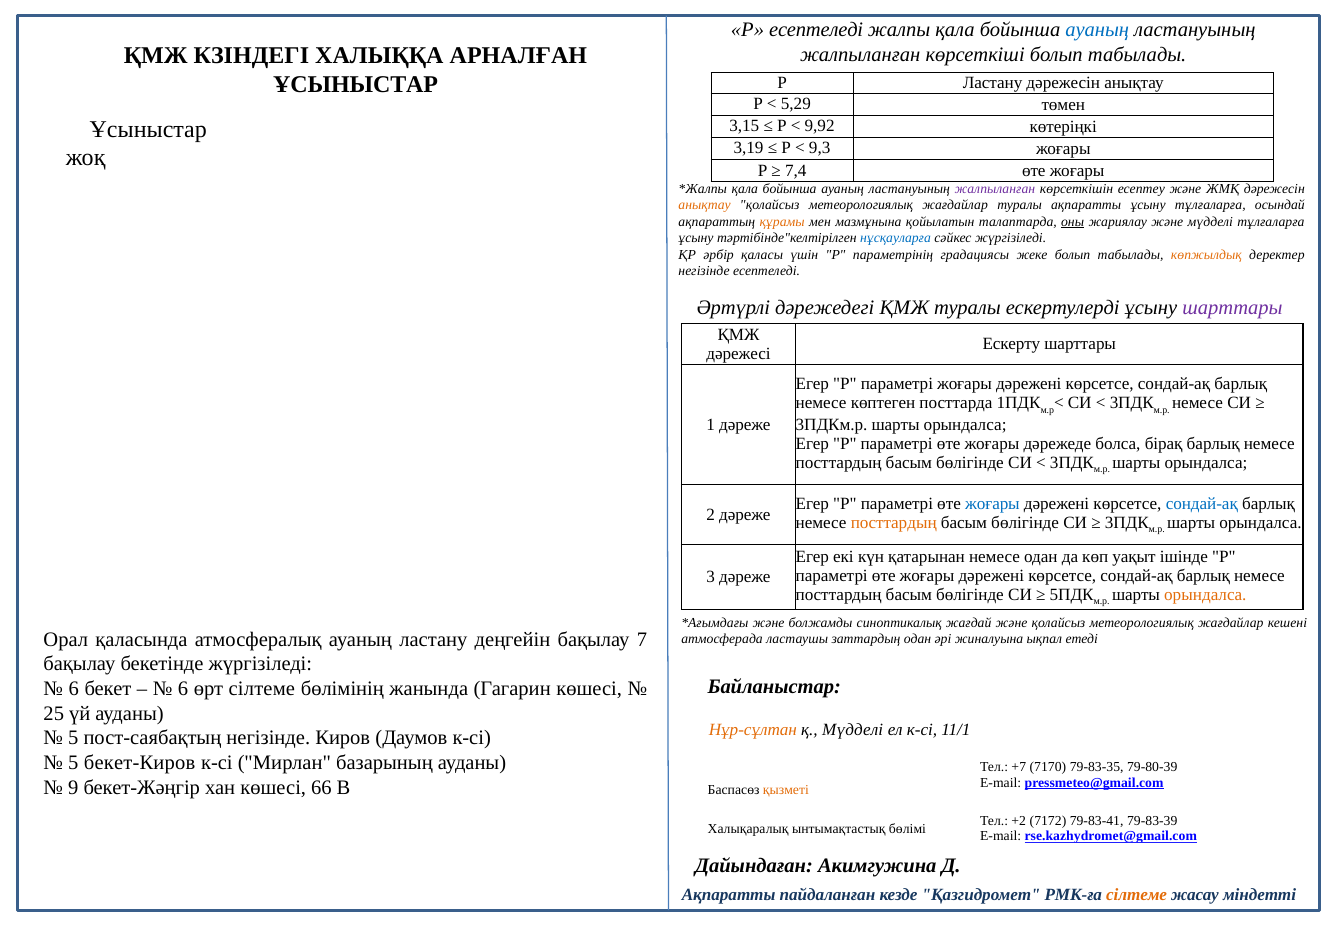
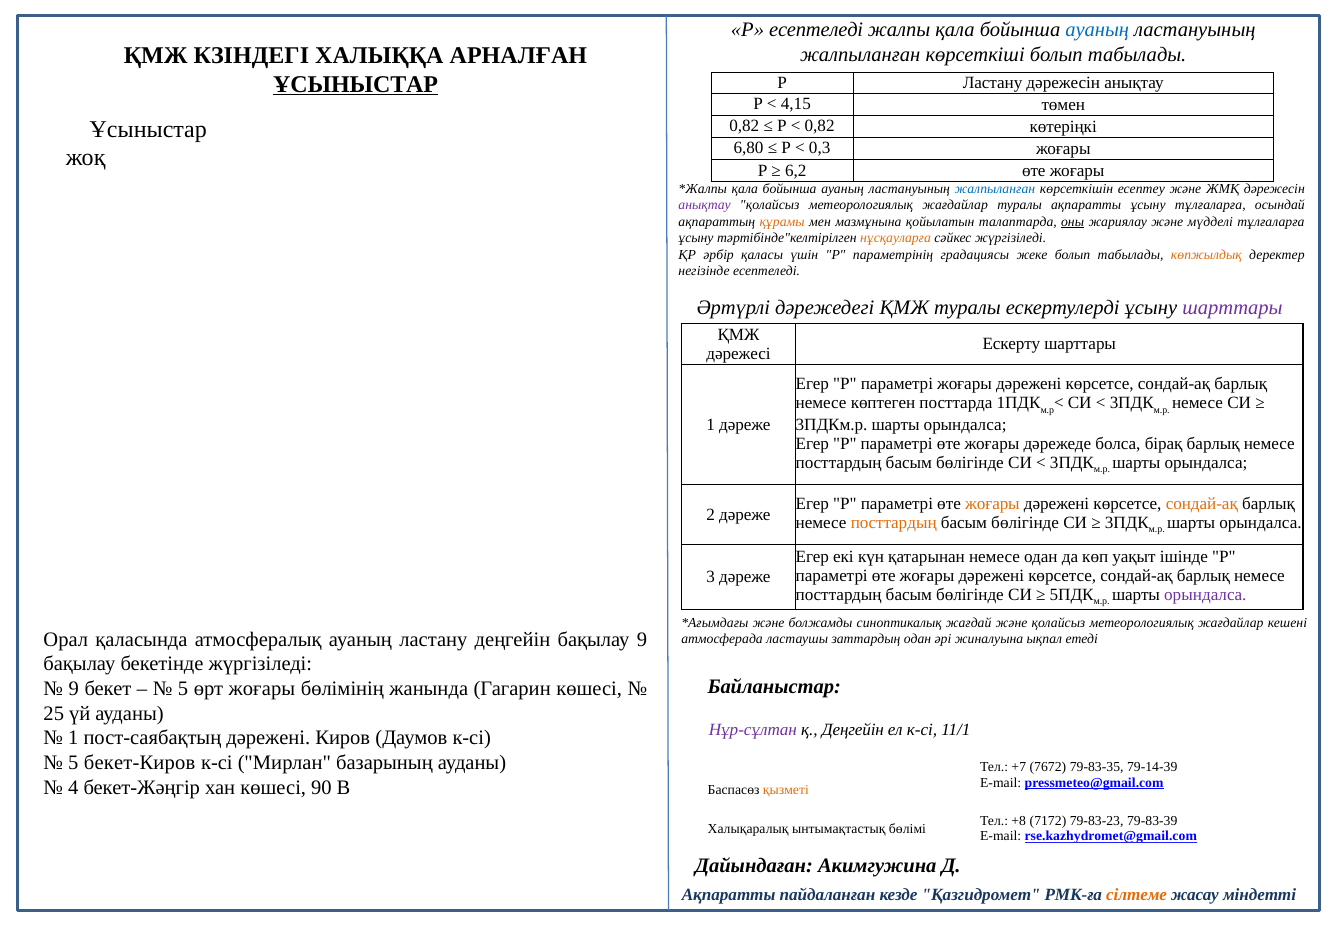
ҰСЫНЫСТАР underline: none -> present (356, 84)
5,29: 5,29 -> 4,15 (796, 104)
3,15: 3,15 -> 0,82 (744, 126)
9,92: 9,92 -> 0,82 (820, 126)
3,19: 3,19 -> 6,80 (749, 148)
9,3: 9,3 -> 0,3 (820, 148)
7,4: 7,4 -> 6,2 (796, 170)
жалпыланған colour: purple -> blue (995, 189)
анықтау colour: orange -> purple (705, 205)
нұсқауларға colour: blue -> orange (896, 238)
жоғары colour: blue -> orange (992, 504)
сондай-ақ colour: blue -> orange (1202, 504)
орындалса colour: orange -> purple (1205, 594)
бақылау 7: 7 -> 9 (642, 639)
6: 6 -> 9 (74, 688)
6: 6 -> 5 (183, 688)
өрт сілтеме: сілтеме -> жоғары (262, 688)
Нұр-сұлтан colour: orange -> purple (753, 729)
қ Мүдделі: Мүдделі -> Деңгейін (853, 729)
5: 5 -> 1 (73, 738)
пост-саябақтың негізінде: негізінде -> дәрежені (268, 738)
7170: 7170 -> 7672 (1048, 767)
79-80-39: 79-80-39 -> 79-14-39 (1152, 767)
9: 9 -> 4 (73, 787)
66: 66 -> 90 (321, 787)
+2: +2 -> +8 (1019, 821)
79-83-41: 79-83-41 -> 79-83-23 (1097, 821)
